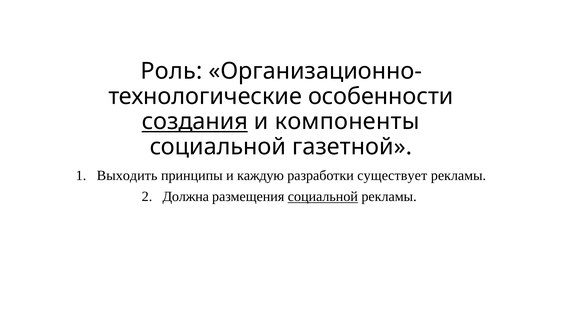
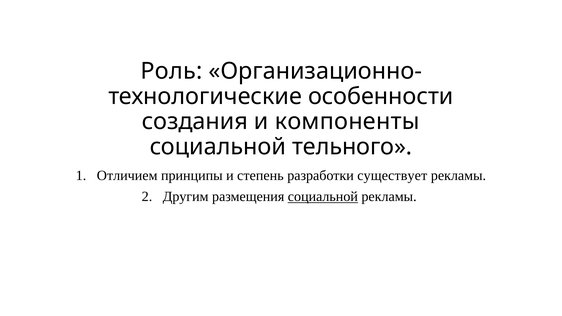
создания underline: present -> none (195, 122)
газетной: газетной -> тельного (352, 147)
Выходить: Выходить -> Отличием (127, 176)
каждую: каждую -> степень (260, 176)
Должна: Должна -> Другим (186, 197)
